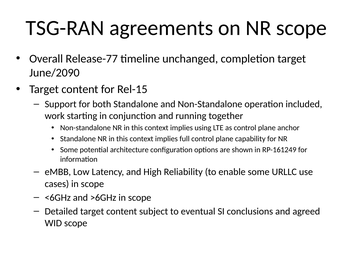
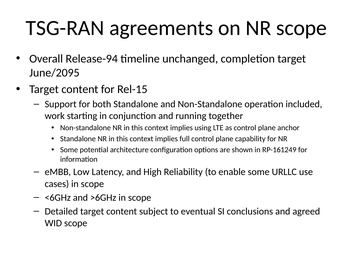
Release-77: Release-77 -> Release-94 (92, 59)
June/2090: June/2090 -> June/2095 (54, 73)
